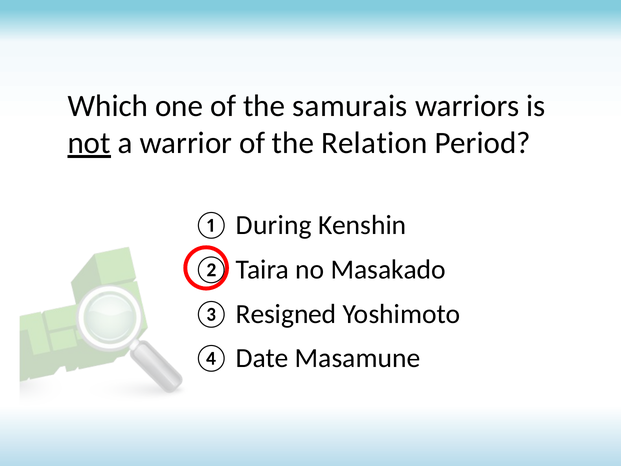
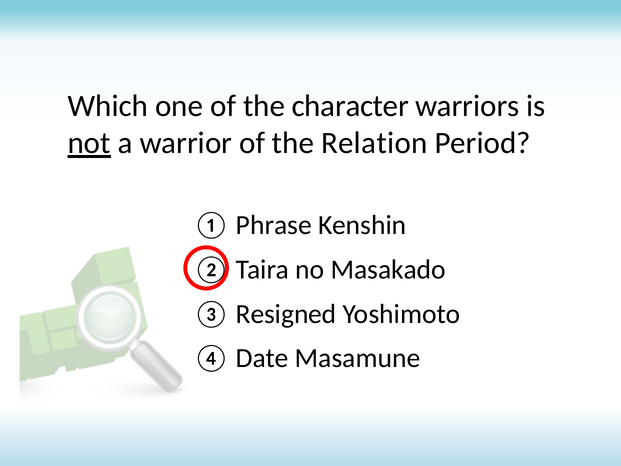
samurais: samurais -> character (350, 106)
During: During -> Phrase (274, 225)
